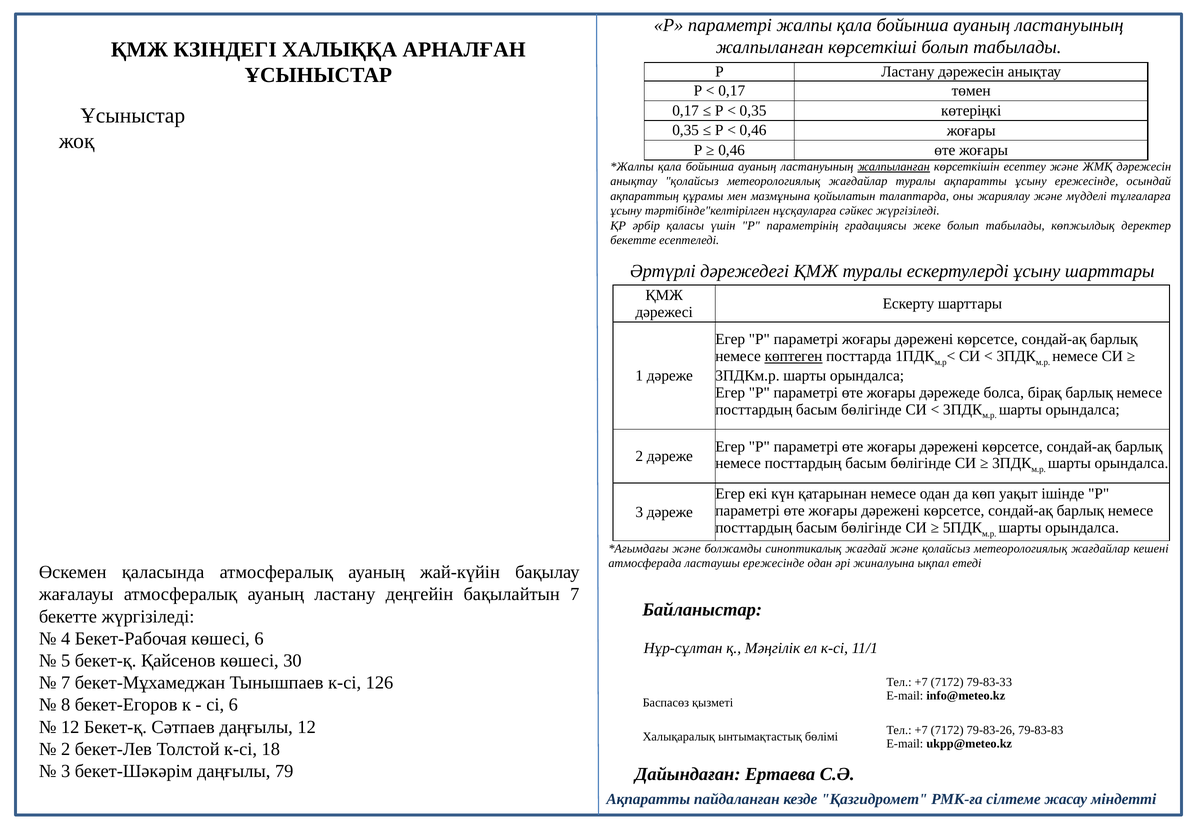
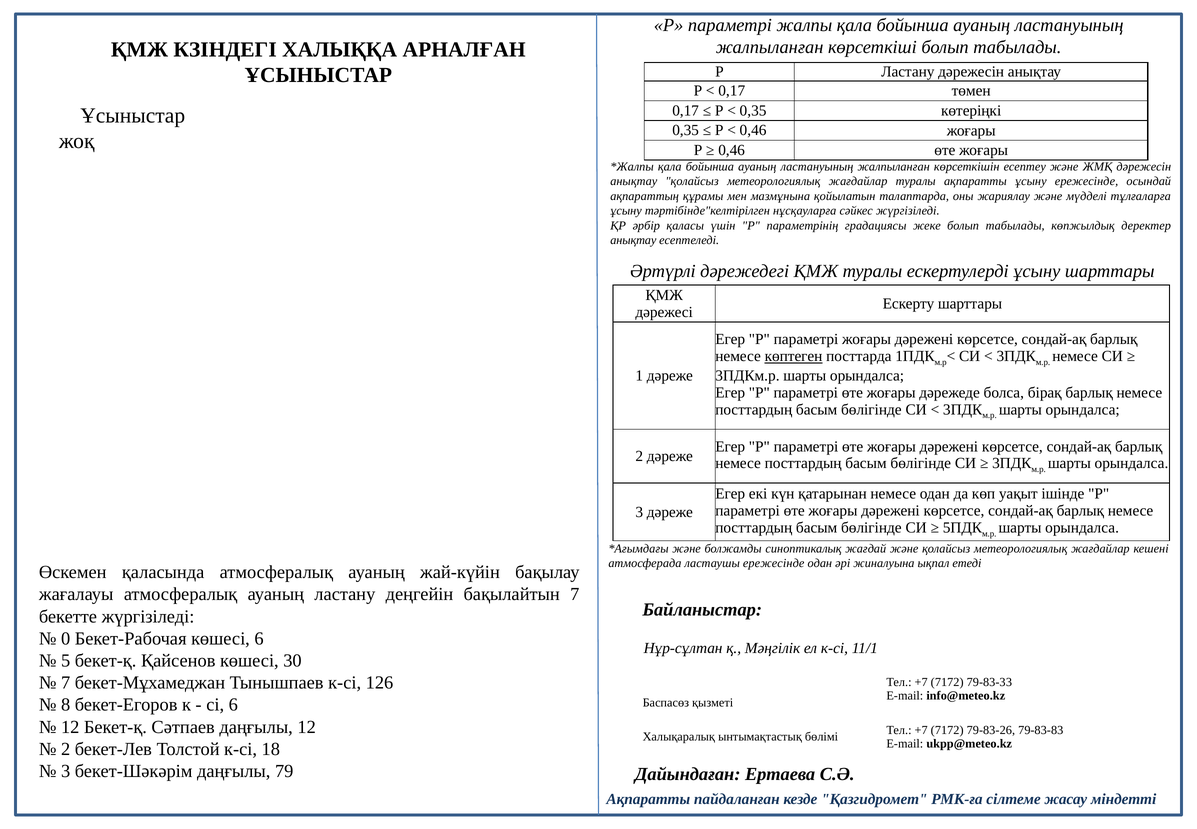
жалпыланған underline: present -> none (894, 167)
бекетте: бекетте -> анықтау (633, 240)
4: 4 -> 0 (66, 638)
